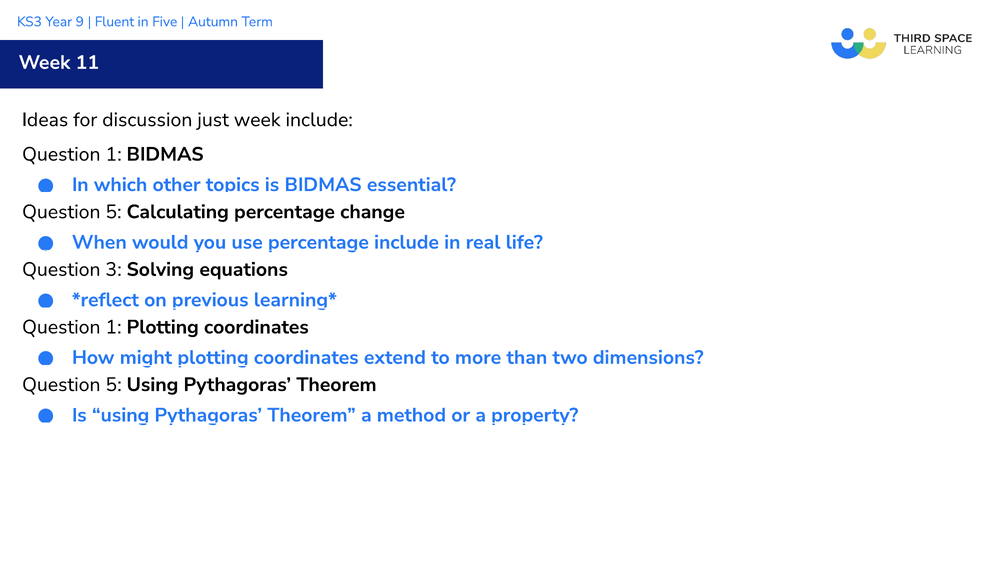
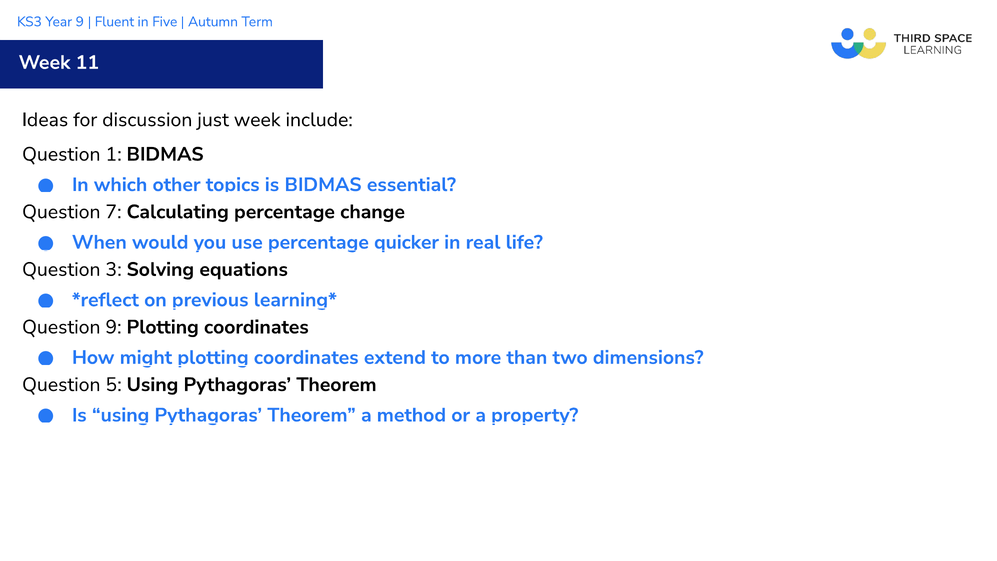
5: 5 -> 7 (113, 212)
percentage include: include -> quicker (407, 242)
1: 1 -> 9 (113, 327)
